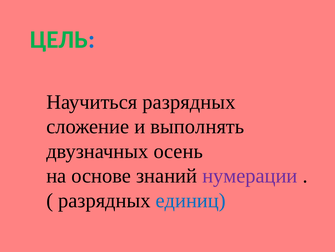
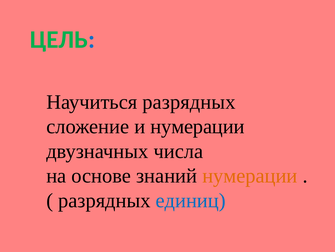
и выполнять: выполнять -> нумерации (197, 126)
осень: осень -> числа (178, 151)
нумерации colour: purple -> orange (250, 175)
